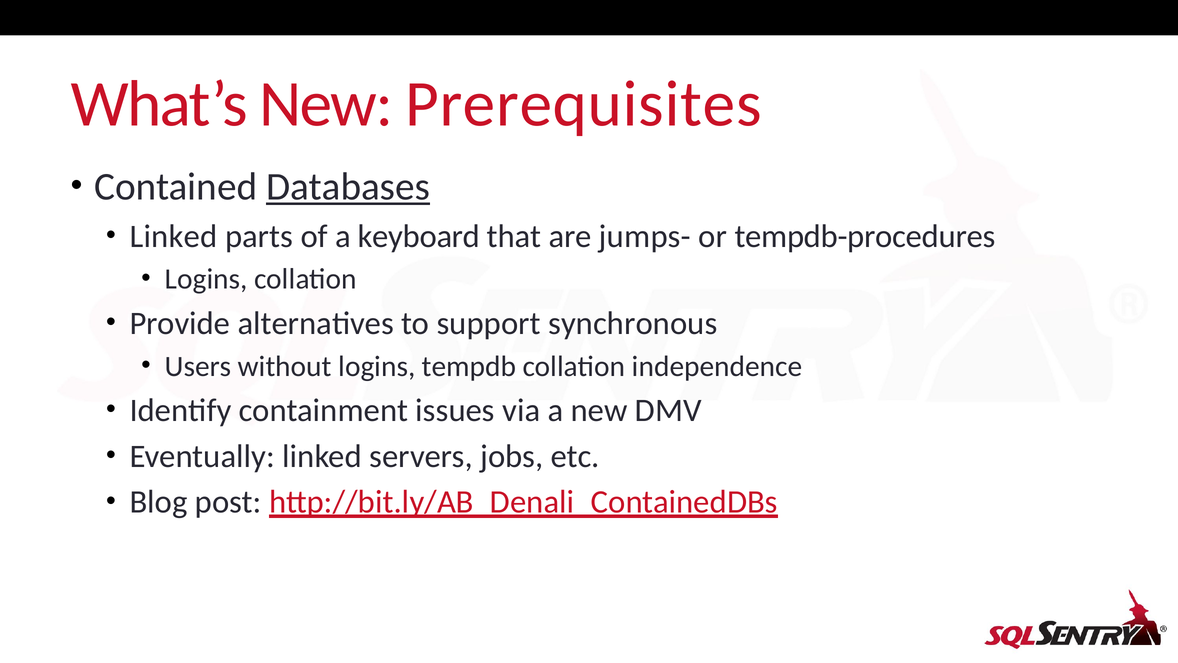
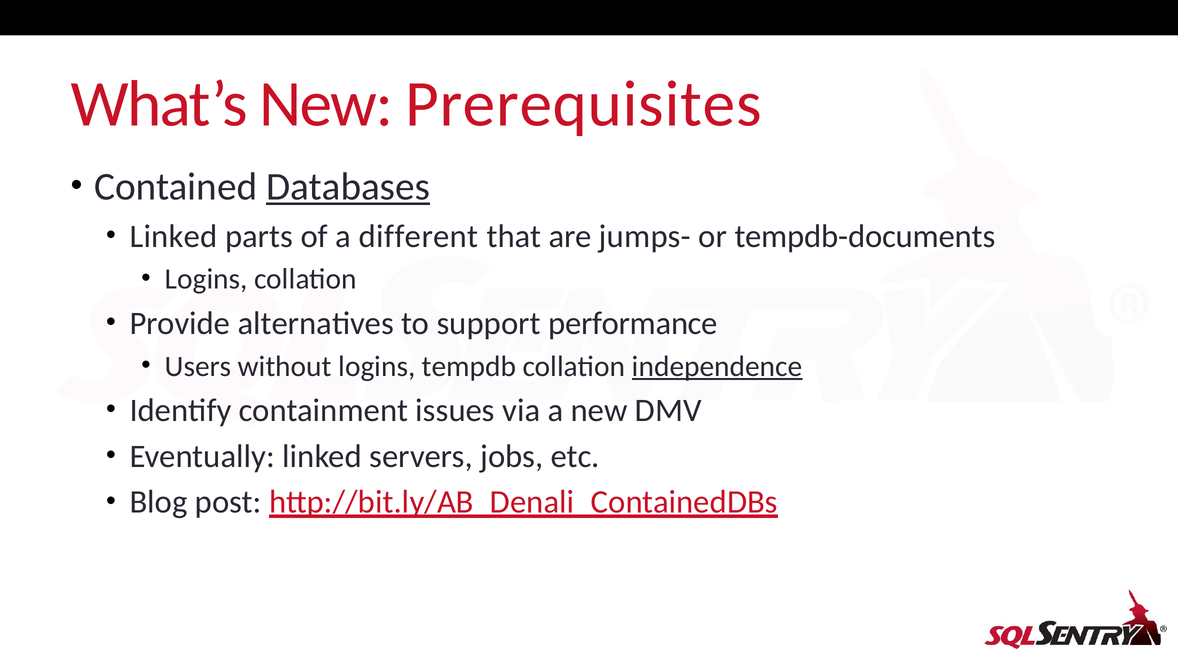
keyboard: keyboard -> different (419, 236)
tempdb-procedures: tempdb-procedures -> tempdb-documents (865, 236)
synchronous: synchronous -> performance (633, 323)
independence underline: none -> present (717, 366)
